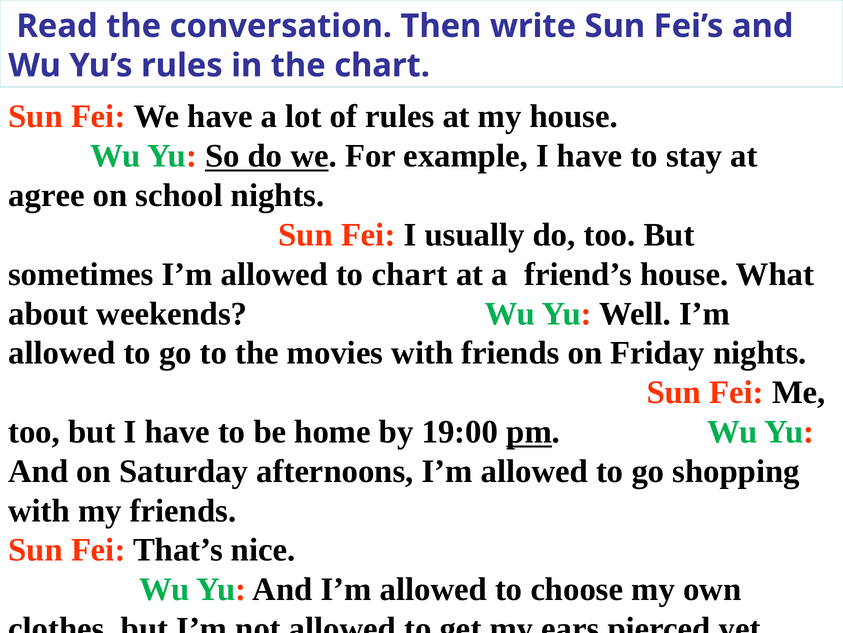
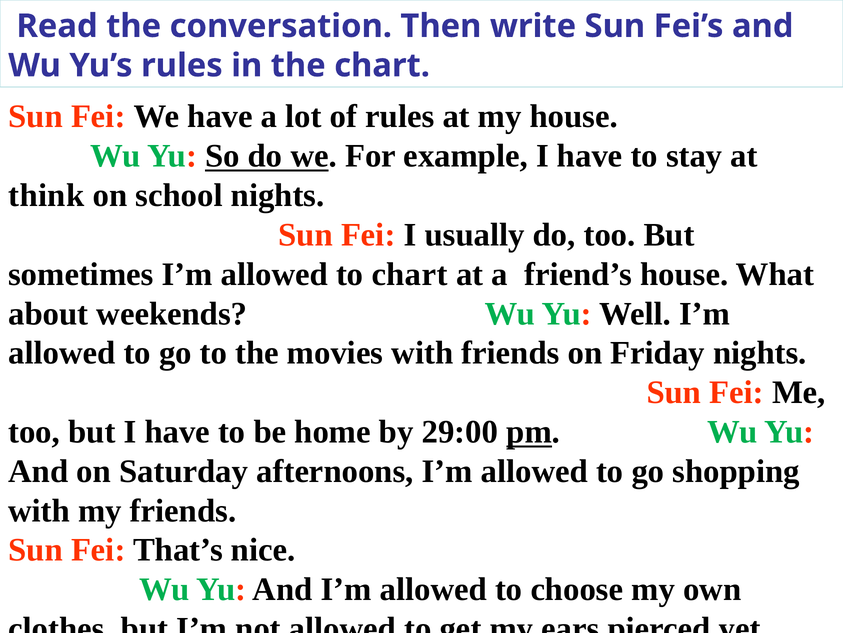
agree: agree -> think (46, 195)
19:00: 19:00 -> 29:00 (460, 431)
